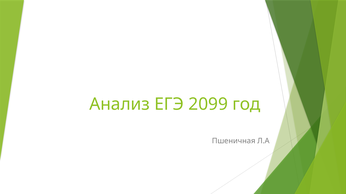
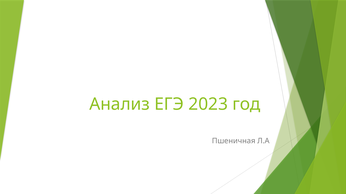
2099: 2099 -> 2023 (208, 104)
